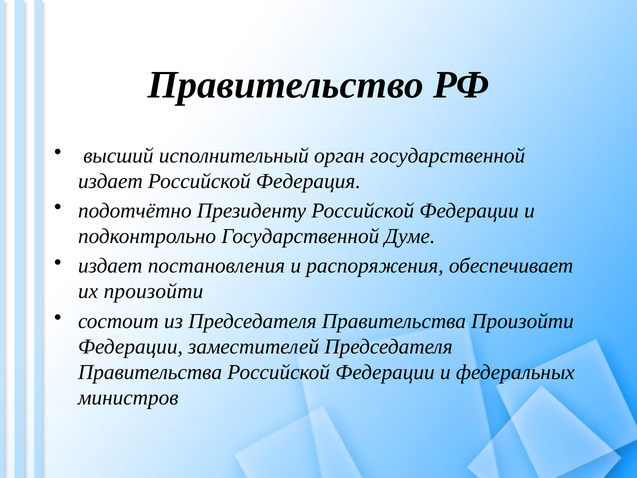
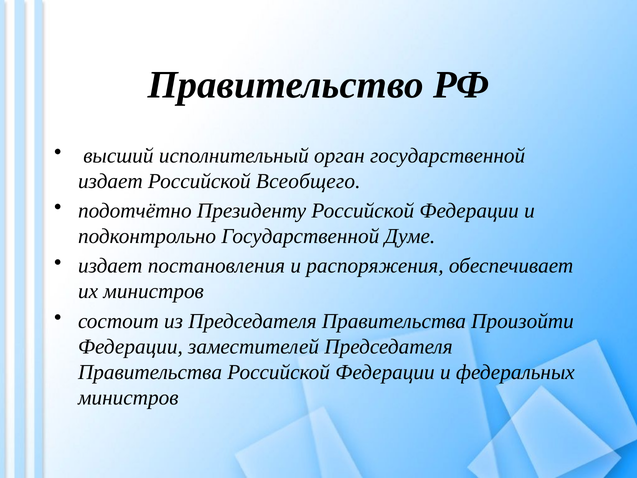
Федерация: Федерация -> Всеобщего (308, 181)
их произойти: произойти -> министров (154, 291)
